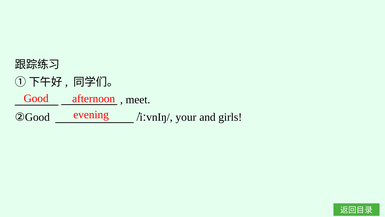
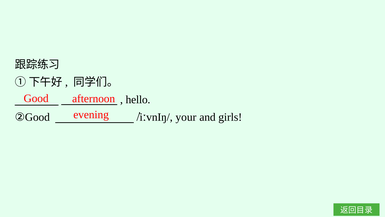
meet: meet -> hello (138, 99)
